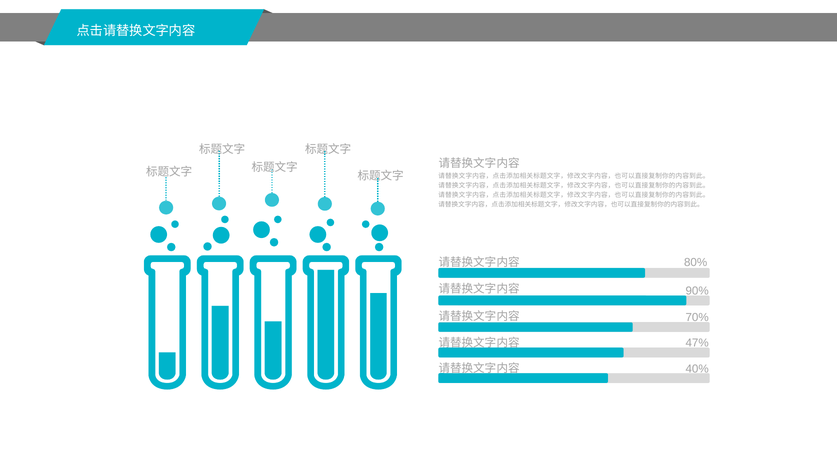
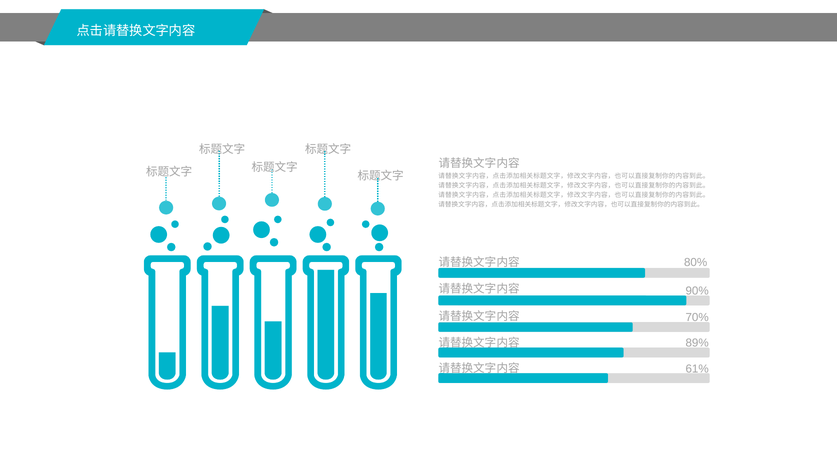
47%: 47% -> 89% (697, 343)
40%: 40% -> 61% (697, 369)
